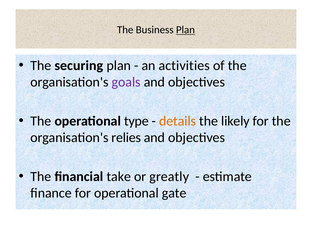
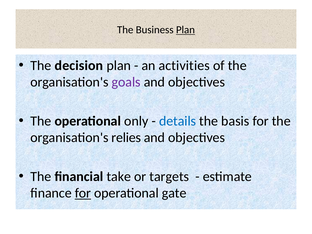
securing: securing -> decision (79, 65)
type: type -> only (136, 121)
details colour: orange -> blue (178, 121)
likely: likely -> basis (235, 121)
greatly: greatly -> targets (169, 177)
for underline: none -> present (83, 193)
